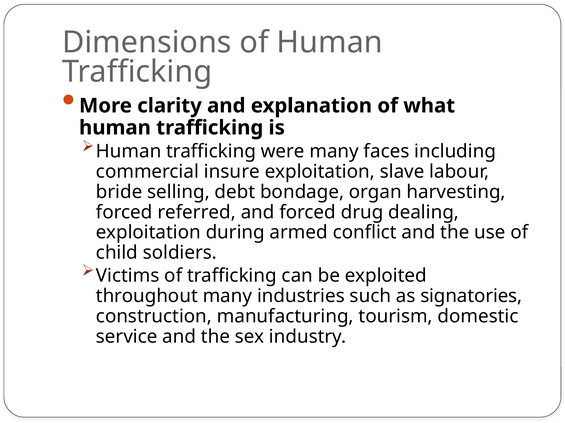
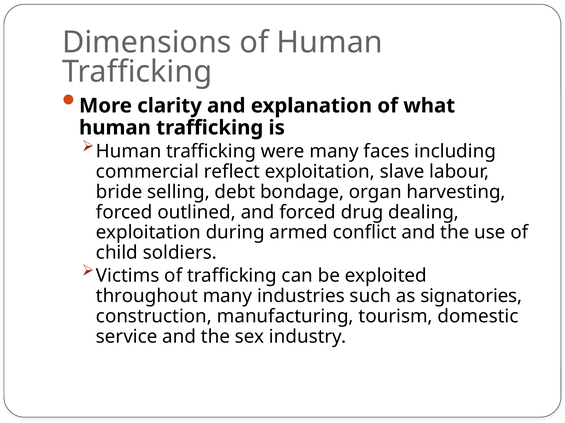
insure: insure -> reflect (232, 172)
referred: referred -> outlined (197, 213)
